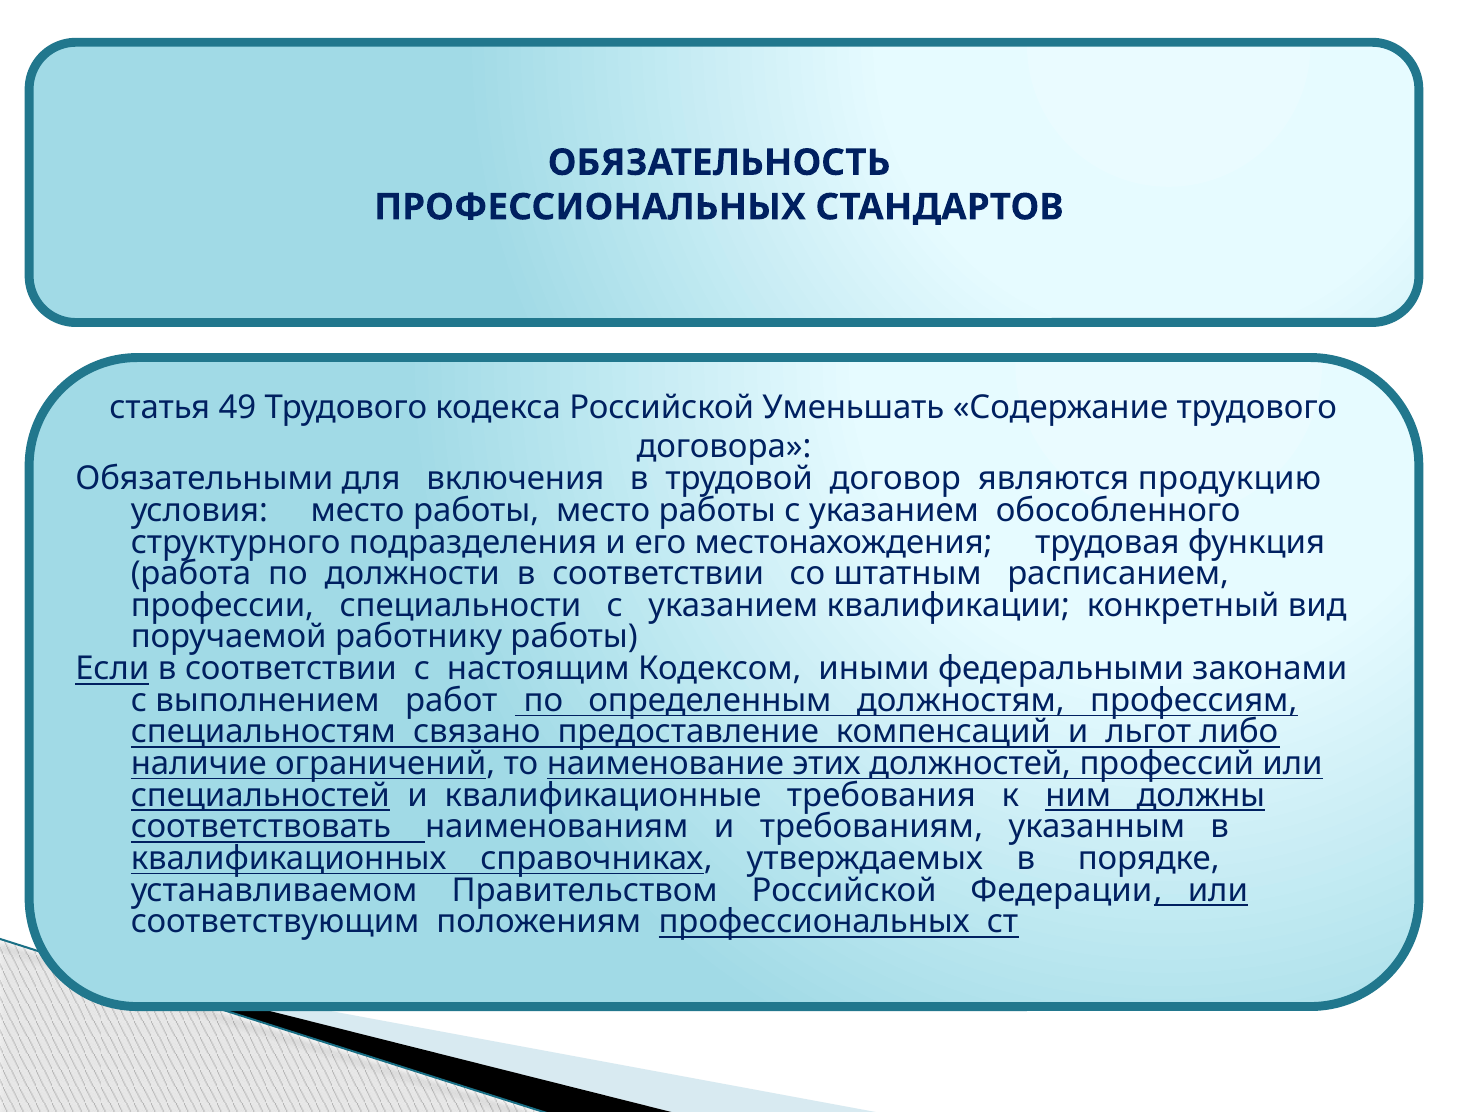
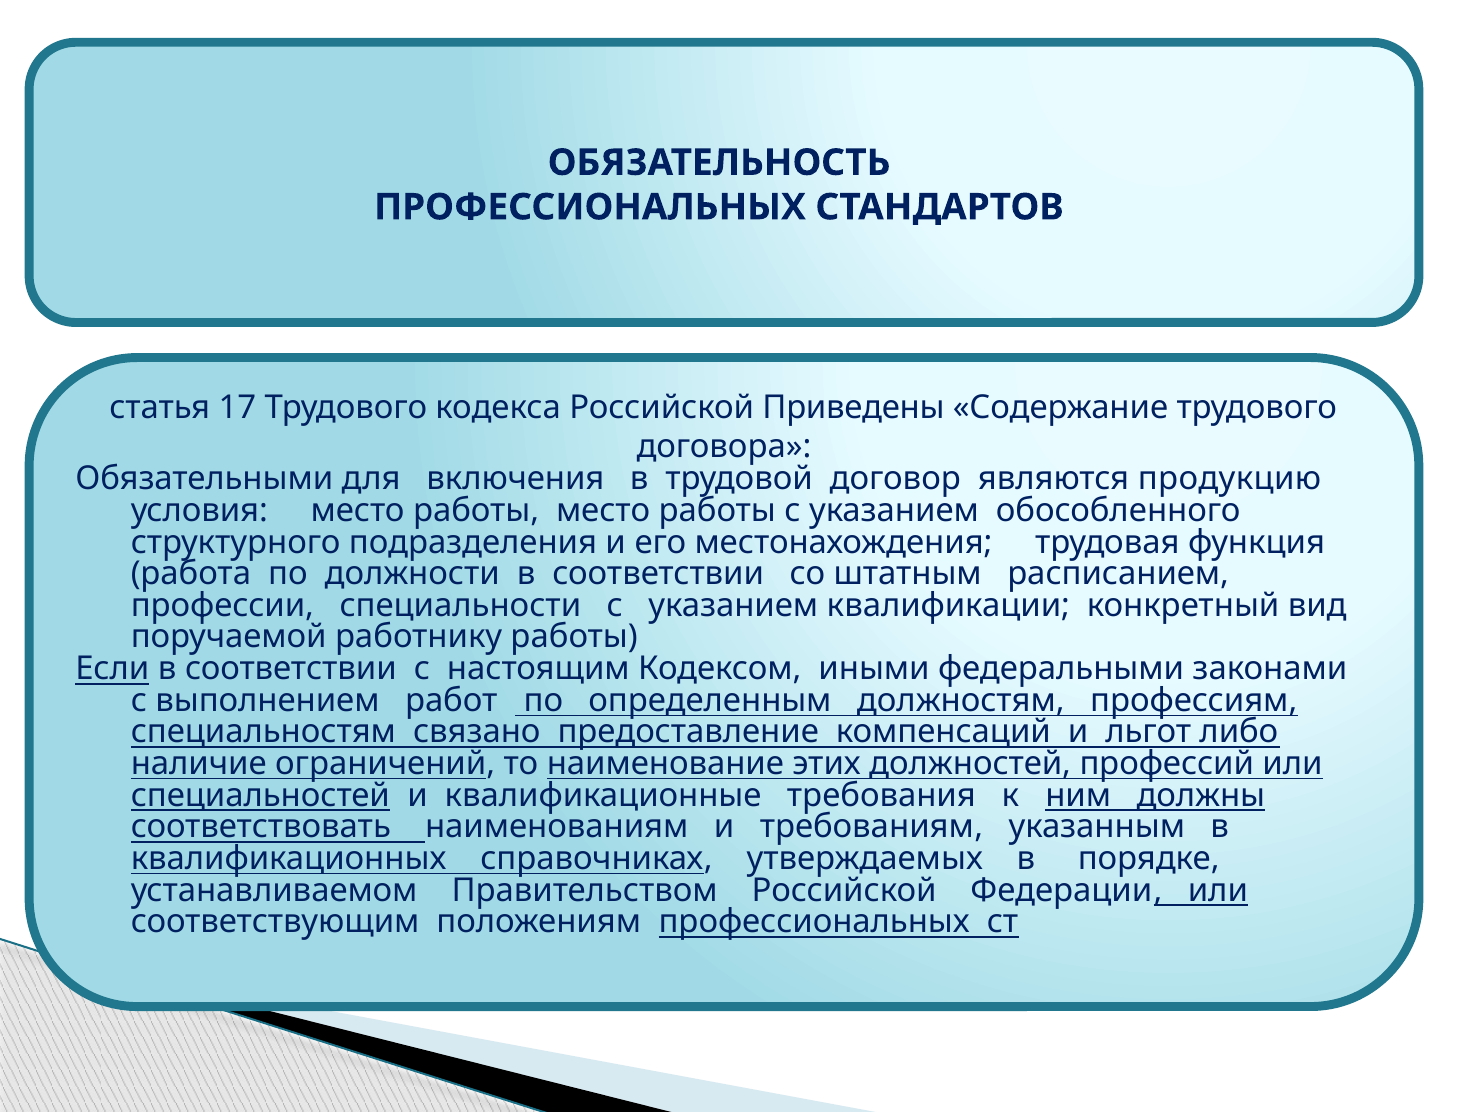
49: 49 -> 17 (237, 408)
Уменьшать: Уменьшать -> Приведены (853, 408)
